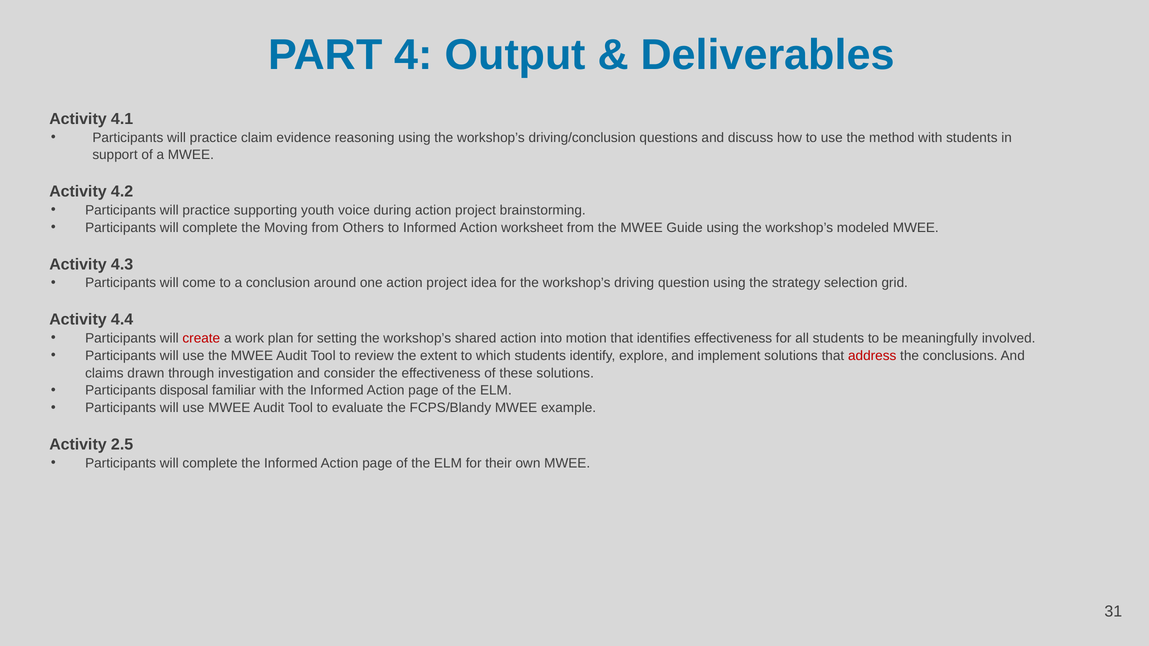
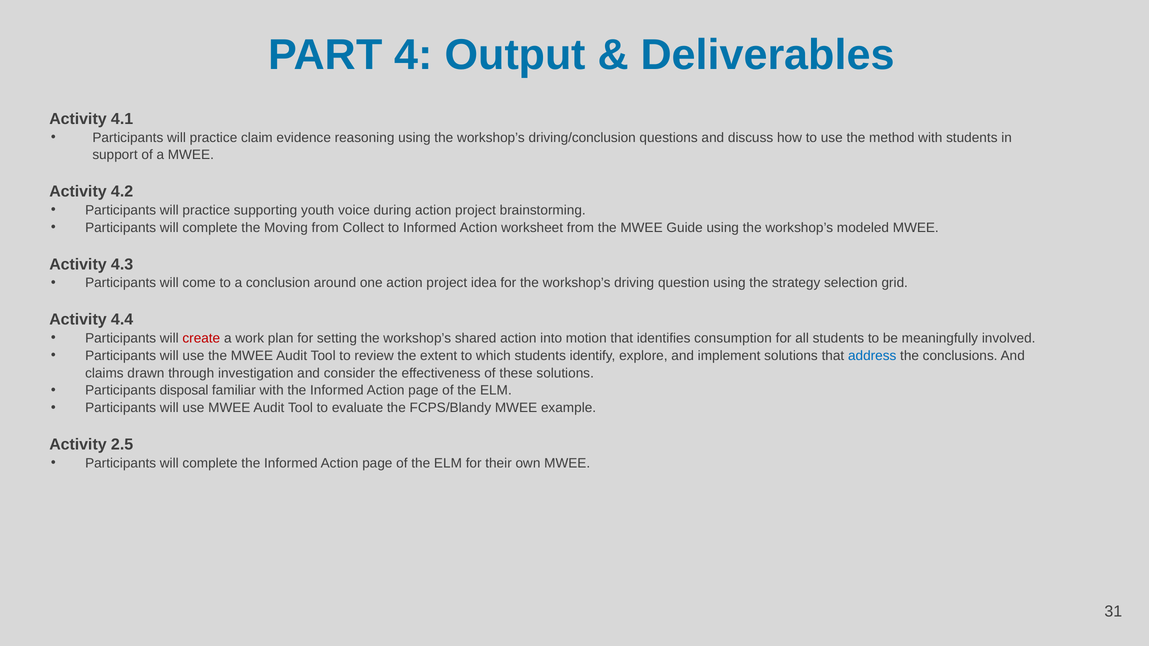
Others: Others -> Collect (363, 228)
identifies effectiveness: effectiveness -> consumption (733, 338)
address colour: red -> blue (872, 356)
